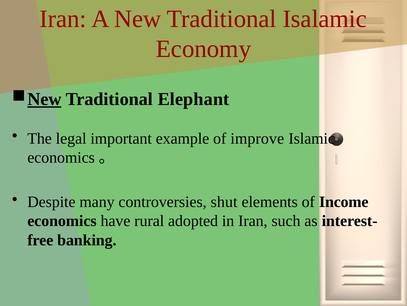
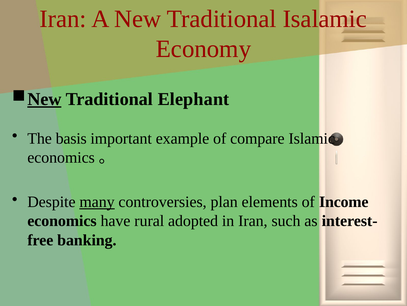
legal: legal -> basis (71, 138)
improve: improve -> compare (257, 138)
many underline: none -> present (97, 202)
shut: shut -> plan (224, 202)
